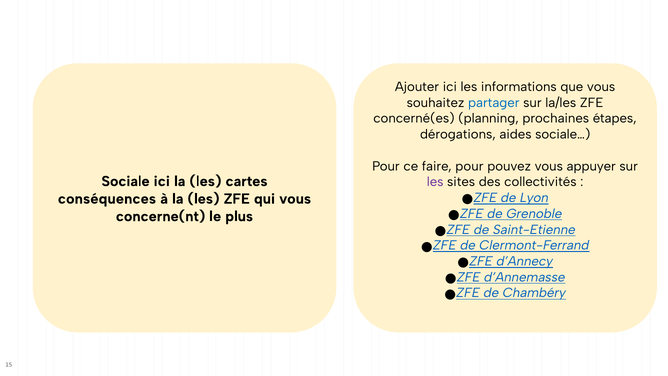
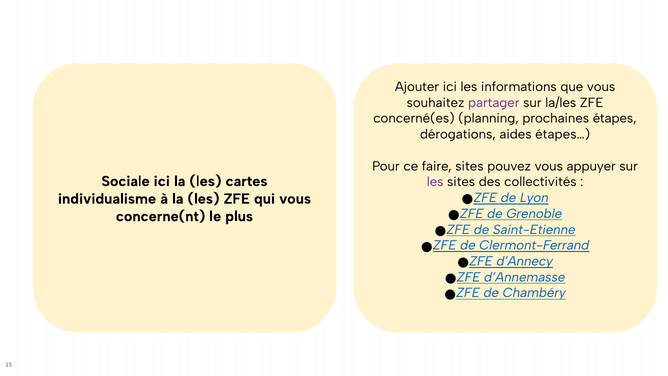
partager colour: blue -> purple (494, 103)
sociale…: sociale… -> étapes… (563, 134)
faire pour: pour -> sites (469, 166)
conséquences: conséquences -> individualisme (107, 199)
